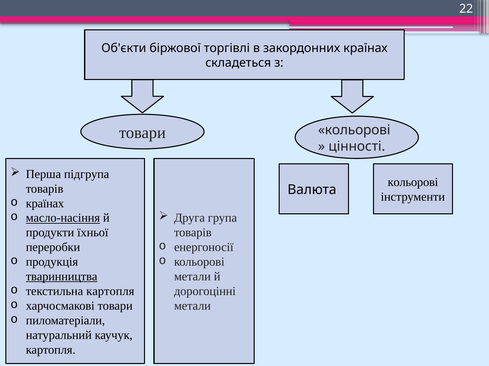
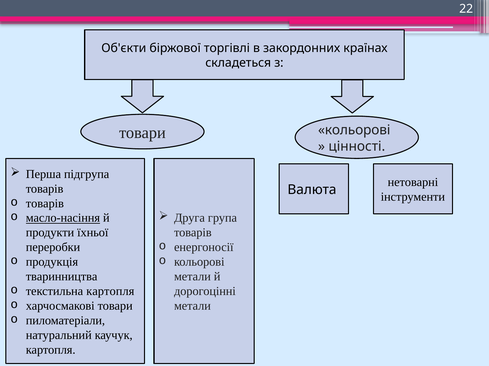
кольорові: кольорові -> нетоварні (413, 183)
країнах: країнах -> товарів (45, 204)
тваринництва underline: present -> none (62, 277)
